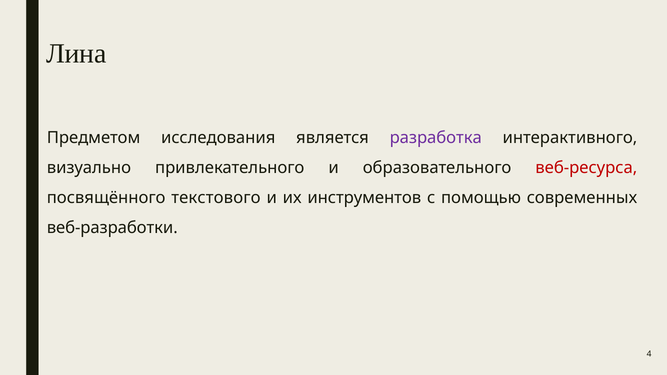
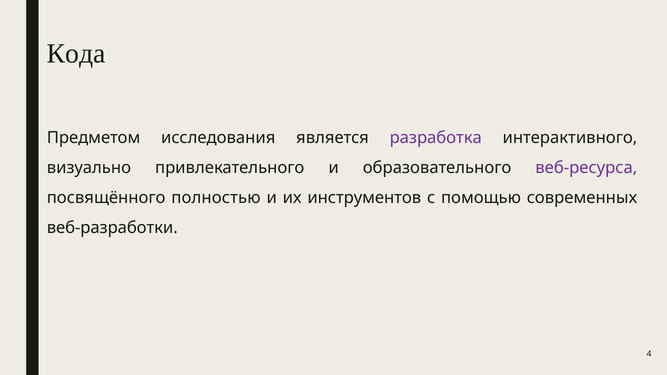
Лина: Лина -> Кода (76, 54)
веб-ресурса colour: red -> purple (586, 168)
текстового: текстового -> полностью (216, 198)
